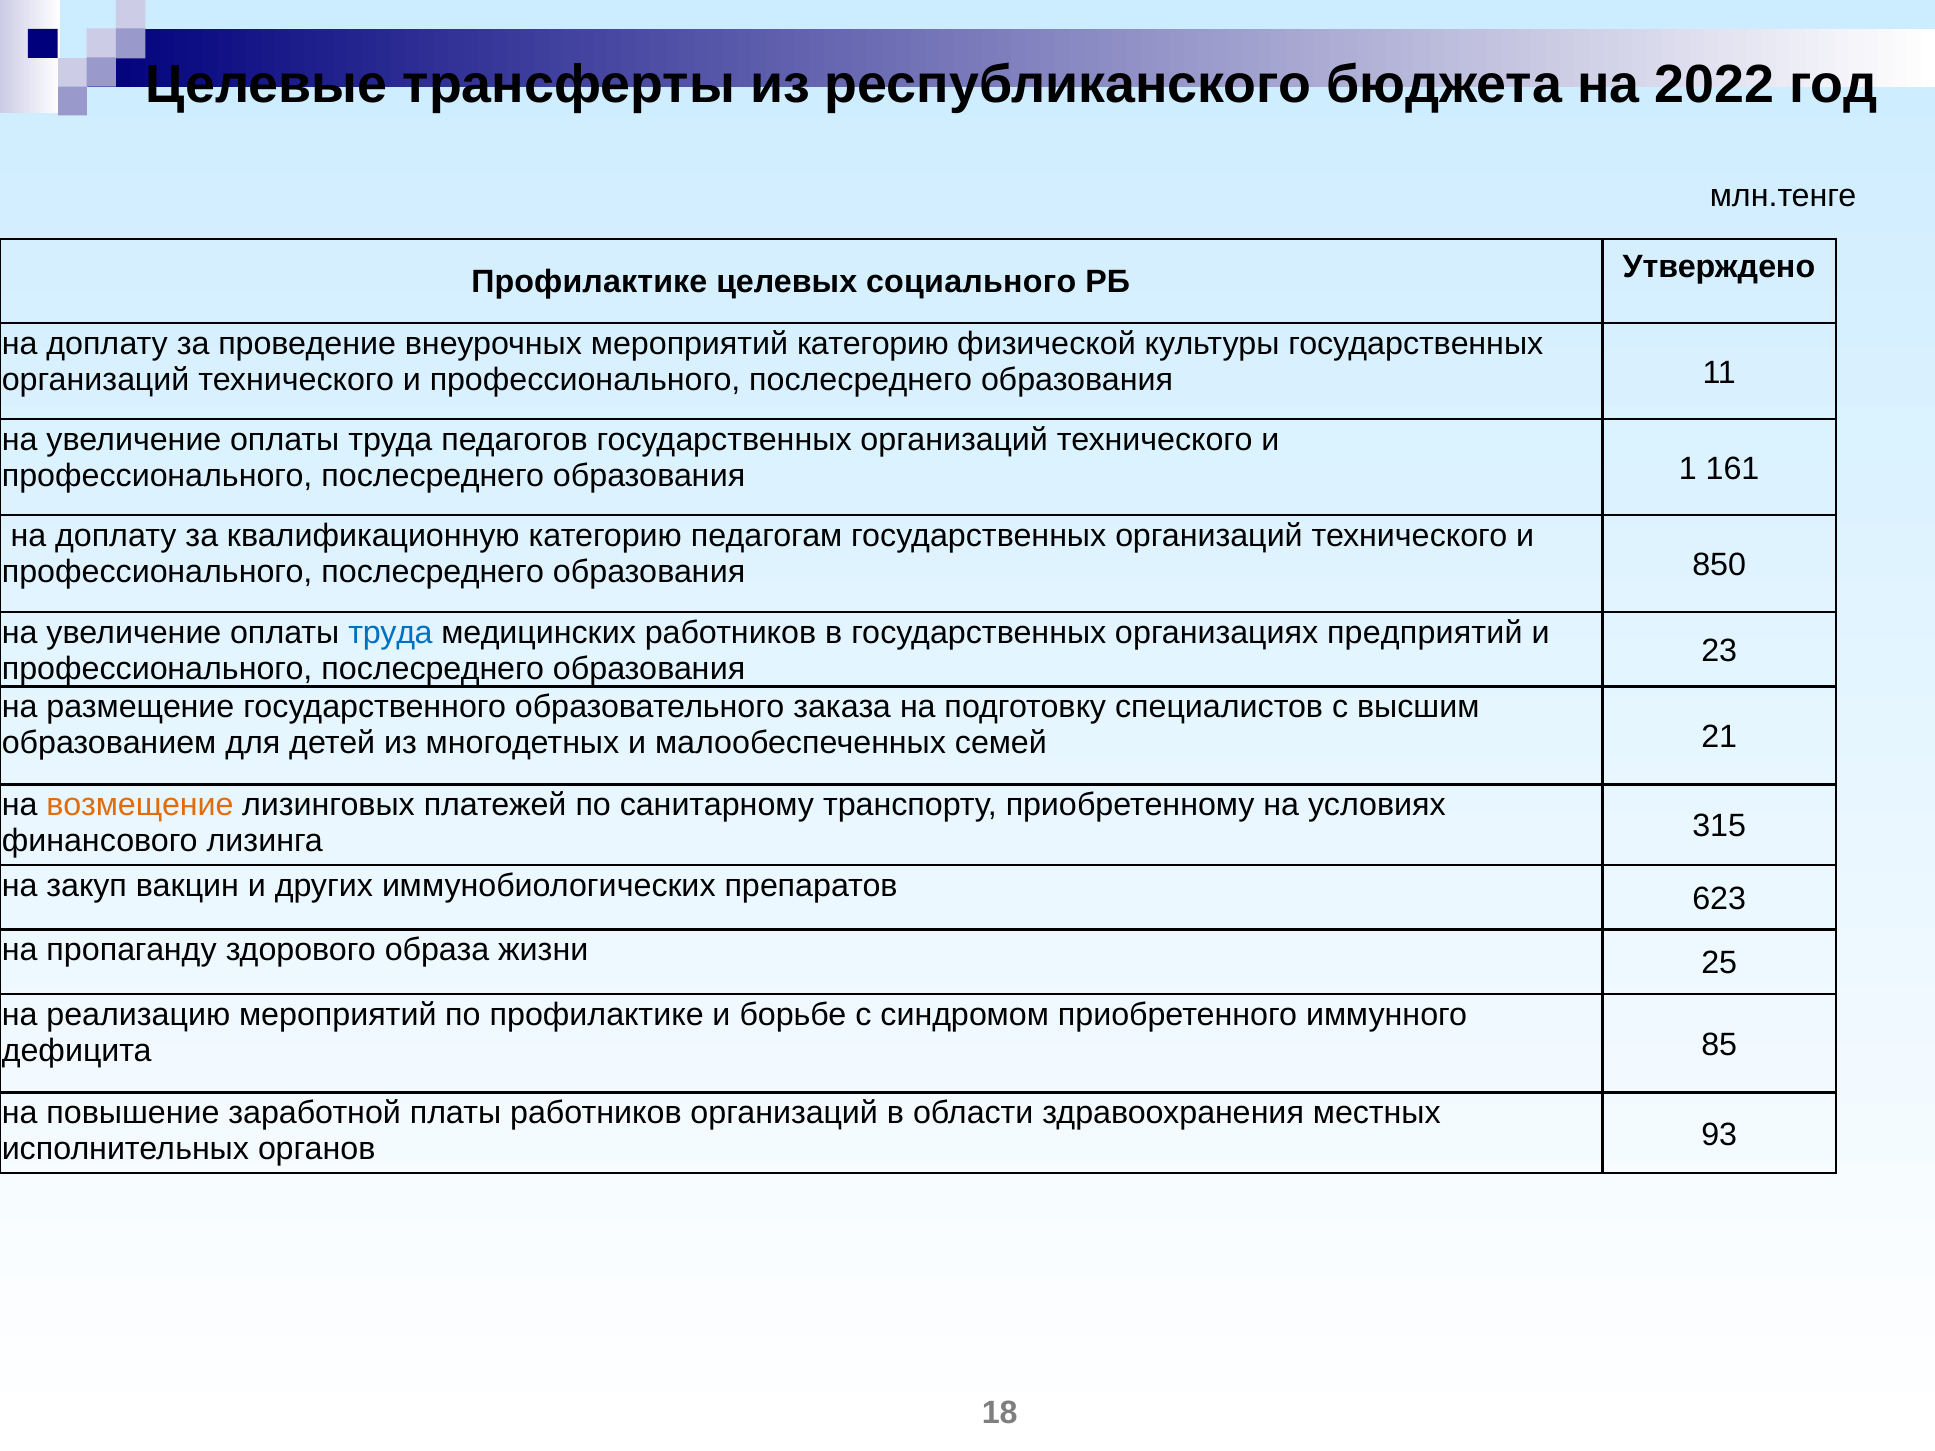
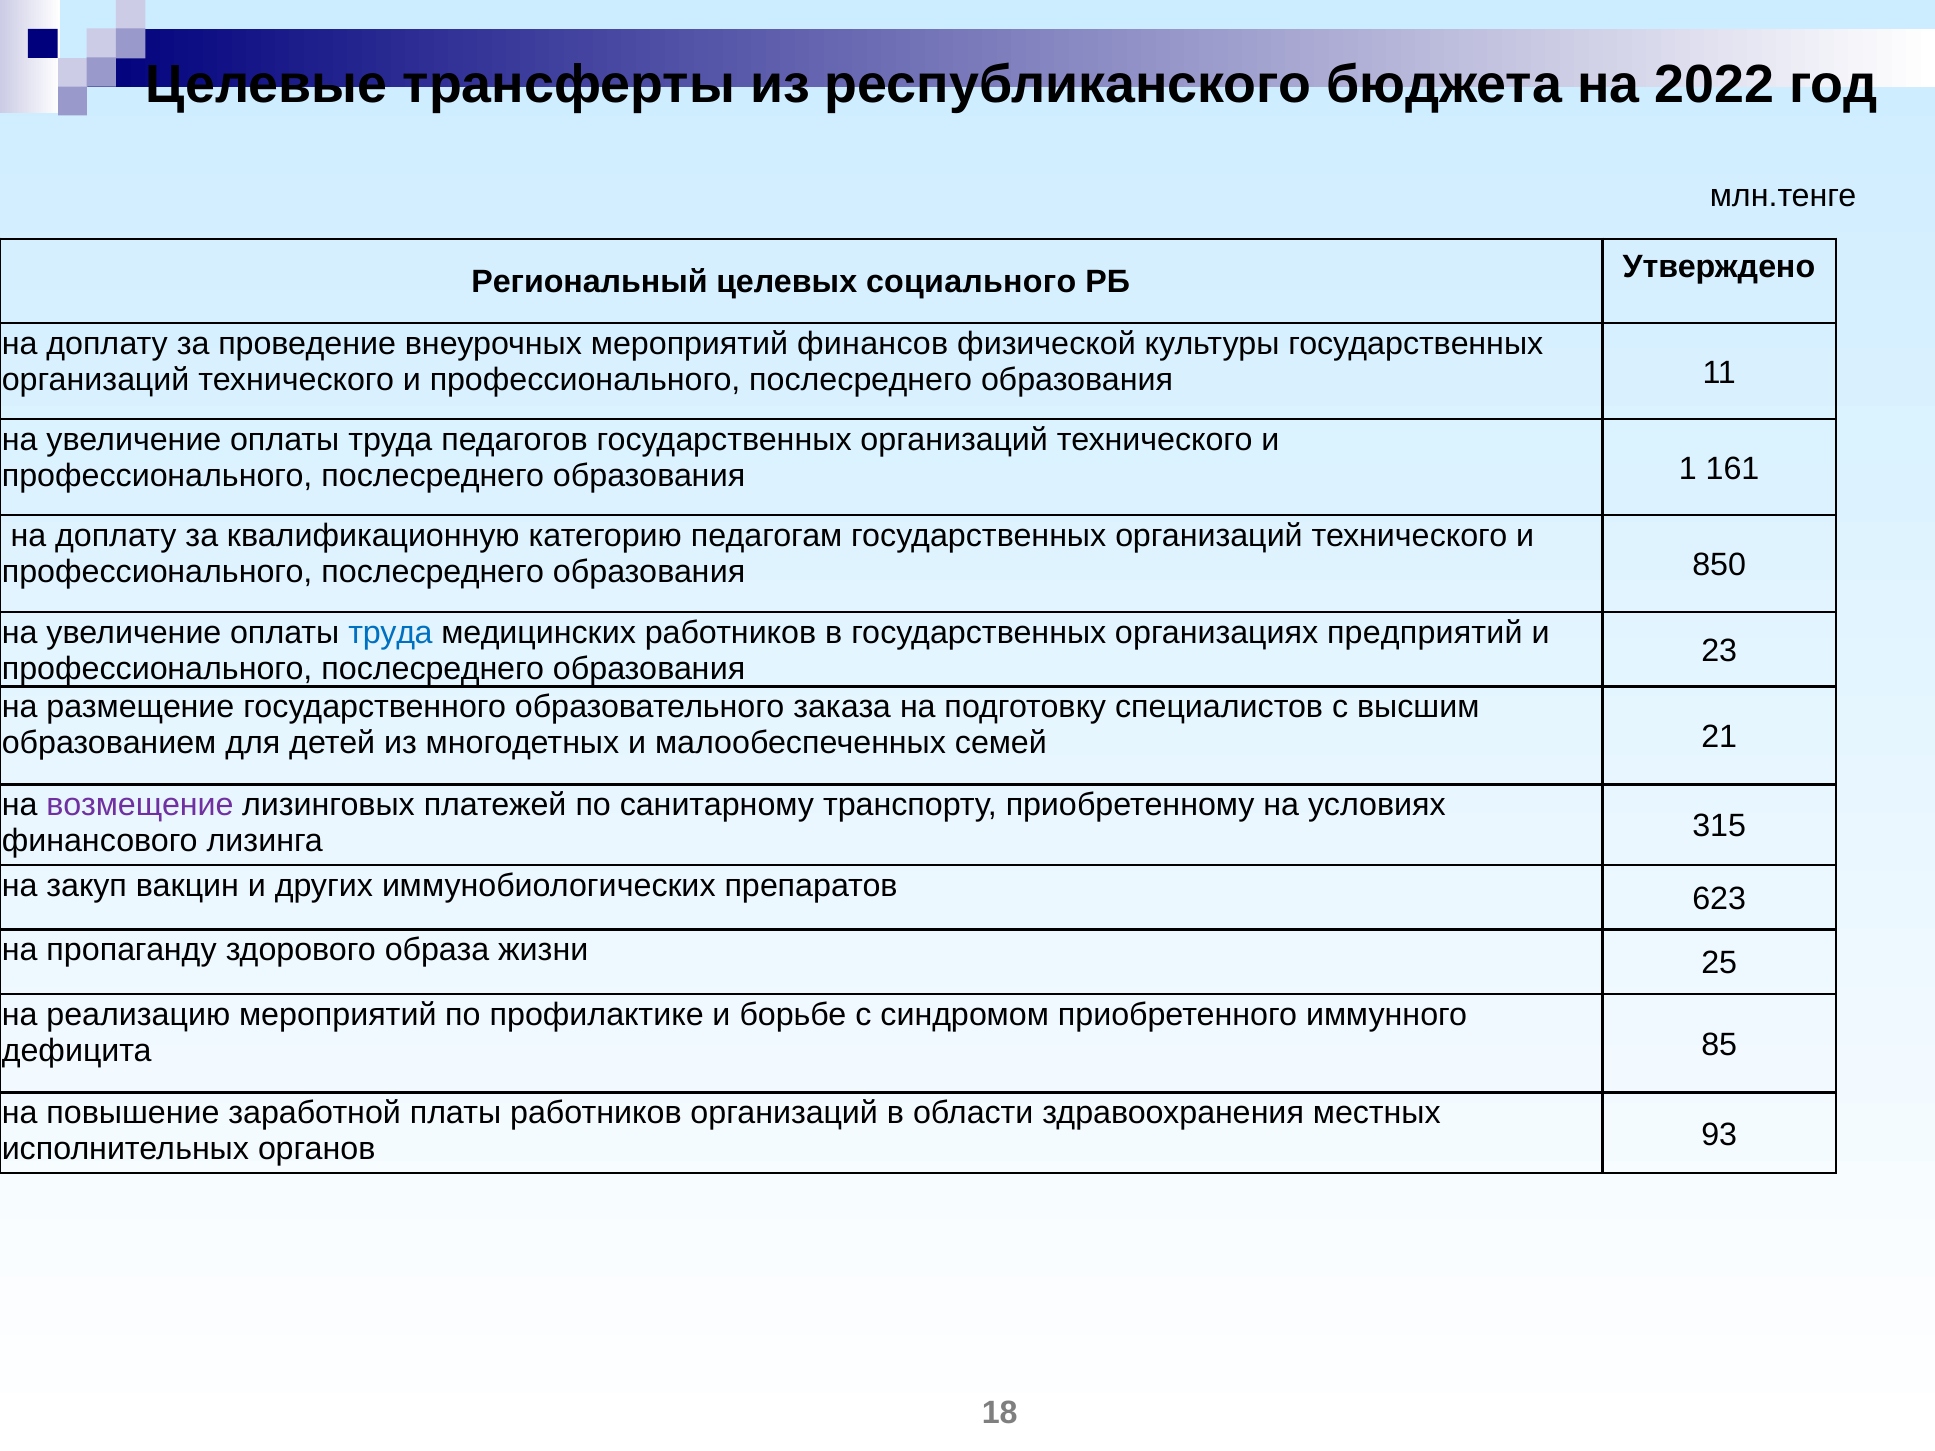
Профилактике: Профилактике -> Региональный (589, 282)
мероприятий категорию: категорию -> финансов (873, 344)
возмещение colour: orange -> purple (140, 805)
